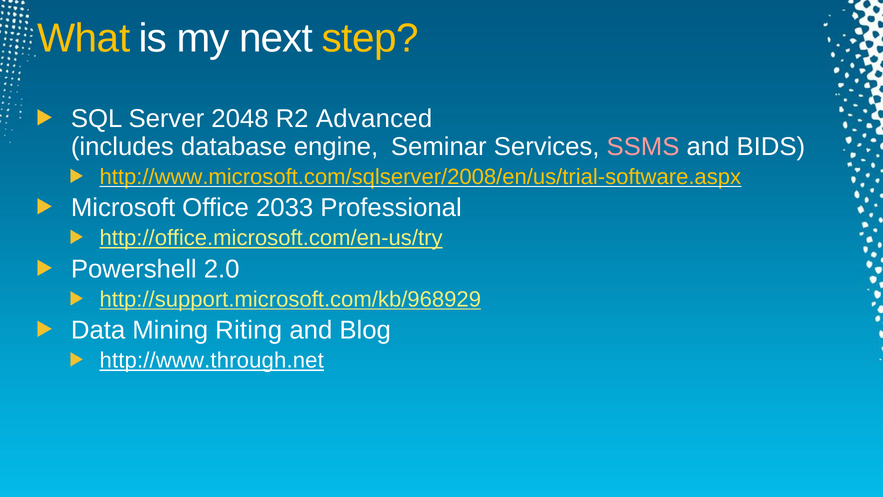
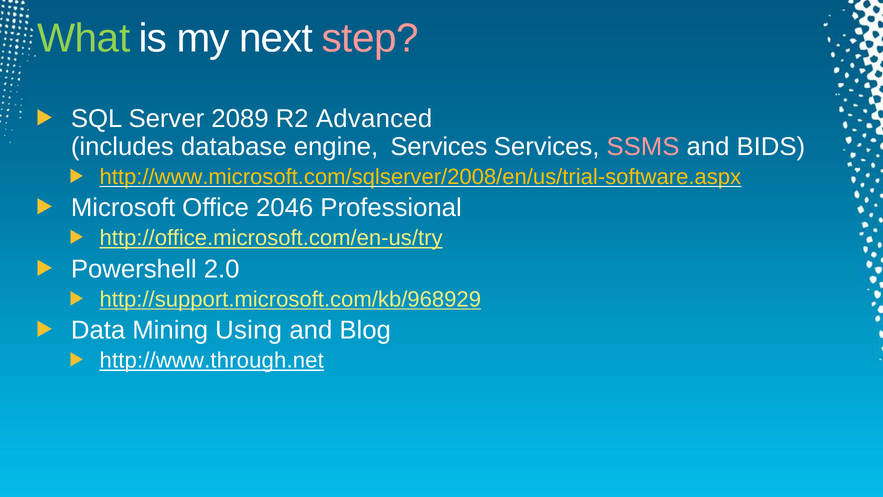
What colour: yellow -> light green (84, 38)
step colour: yellow -> pink (370, 38)
2048: 2048 -> 2089 (240, 119)
engine Seminar: Seminar -> Services (439, 146)
2033: 2033 -> 2046 (285, 208)
Riting: Riting -> Using (249, 330)
